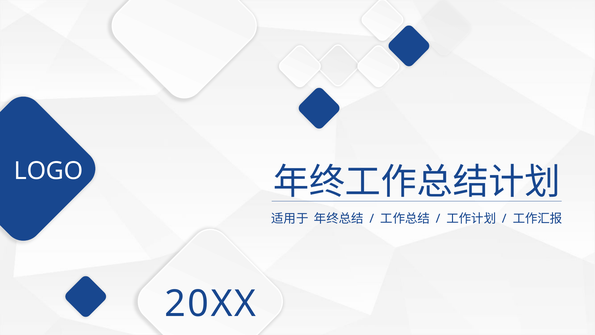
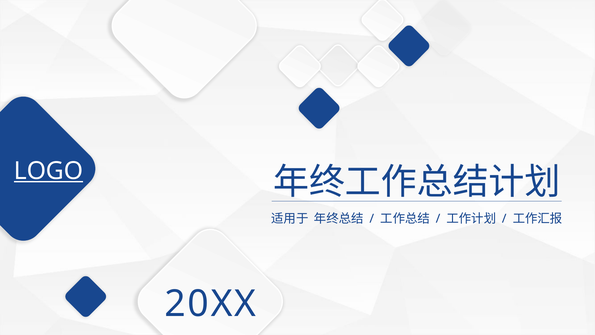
LOGO underline: none -> present (49, 171)
